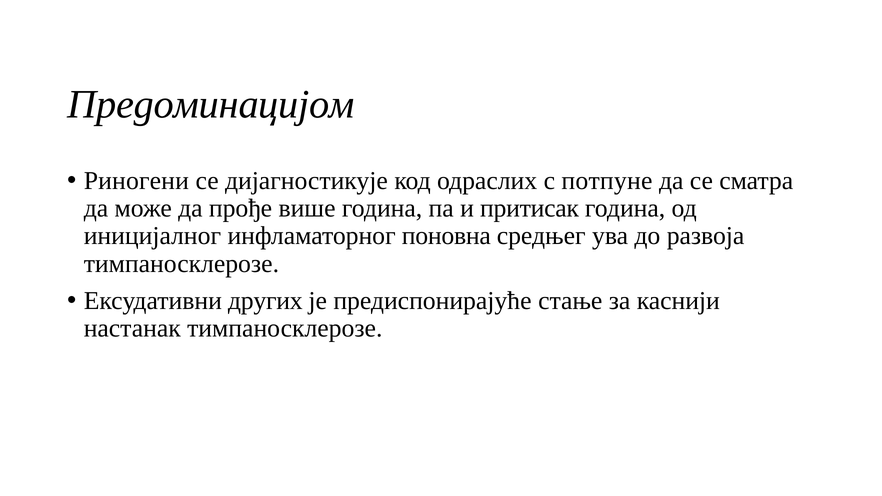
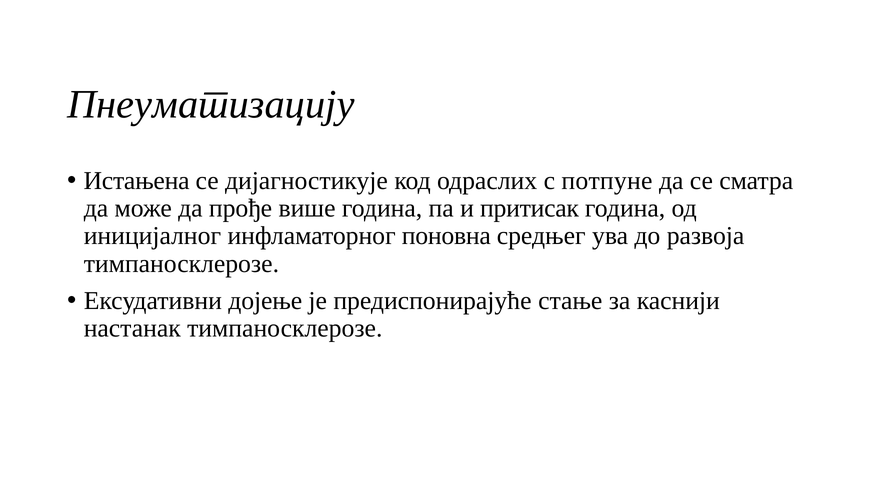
Предоминацијом: Предоминацијом -> Пнеуматизацију (211, 104)
Риногени: Риногени -> Истањена (137, 181)
других: других -> дојење (265, 301)
